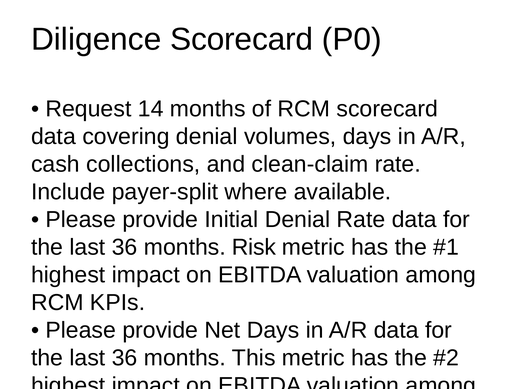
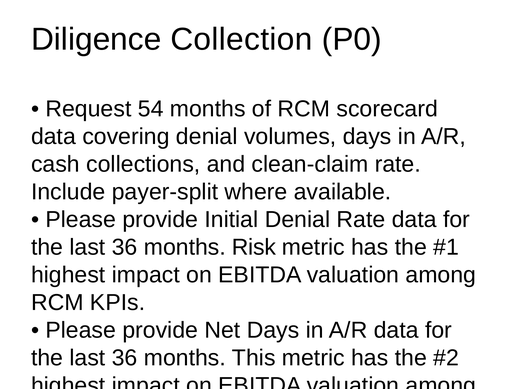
Diligence Scorecard: Scorecard -> Collection (241, 39)
14: 14 -> 54 (151, 109)
